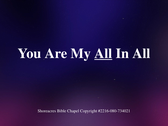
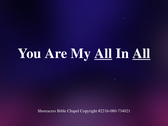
All underline: none -> present (141, 53)
